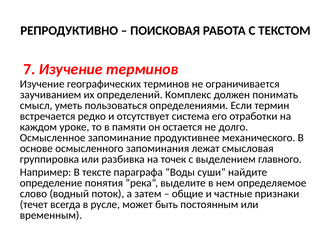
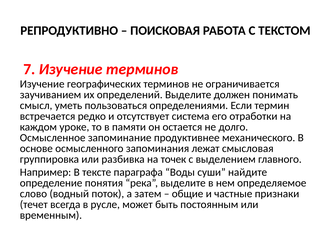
определений Комплекс: Комплекс -> Выделите (188, 95)
